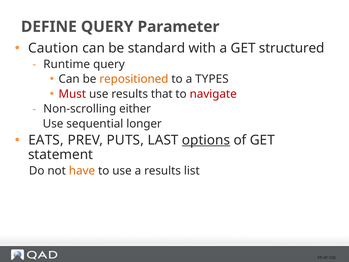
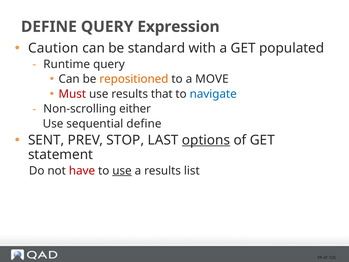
Parameter: Parameter -> Expression (179, 27)
structured: structured -> populated (292, 48)
TYPES: TYPES -> MOVE (212, 79)
navigate colour: red -> blue (213, 94)
sequential longer: longer -> define (144, 124)
EATS: EATS -> SENT (46, 140)
PUTS: PUTS -> STOP (125, 140)
have colour: orange -> red (82, 171)
use underline: none -> present (122, 171)
